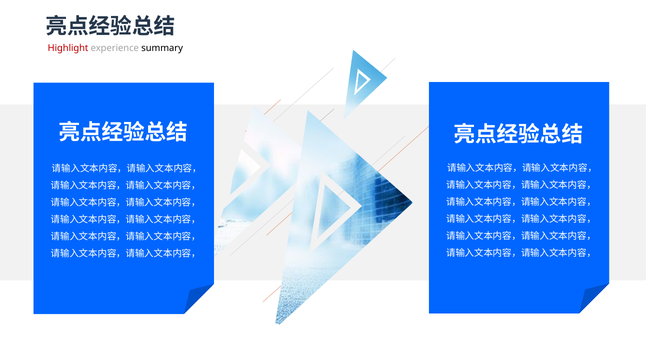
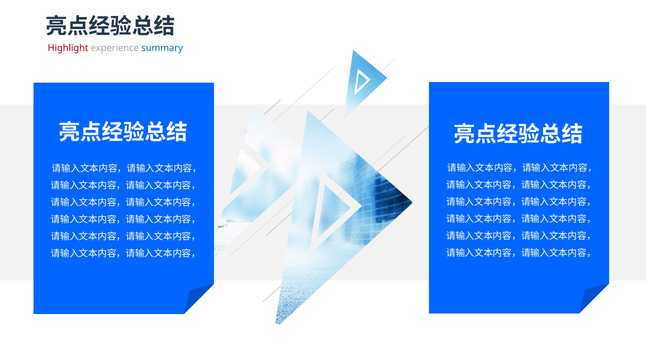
summary colour: black -> blue (162, 48)
